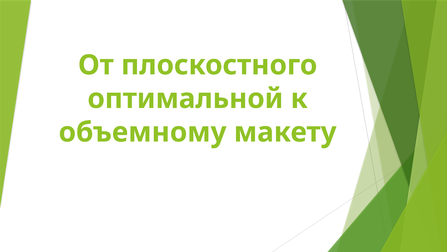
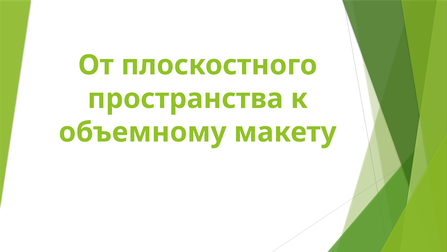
оптимальной: оптимальной -> пространства (185, 99)
